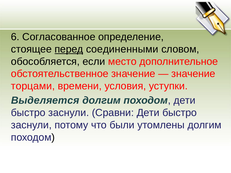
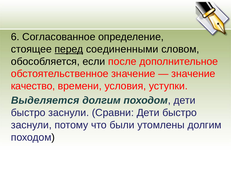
место: место -> после (122, 62)
торцами: торцами -> качество (33, 86)
